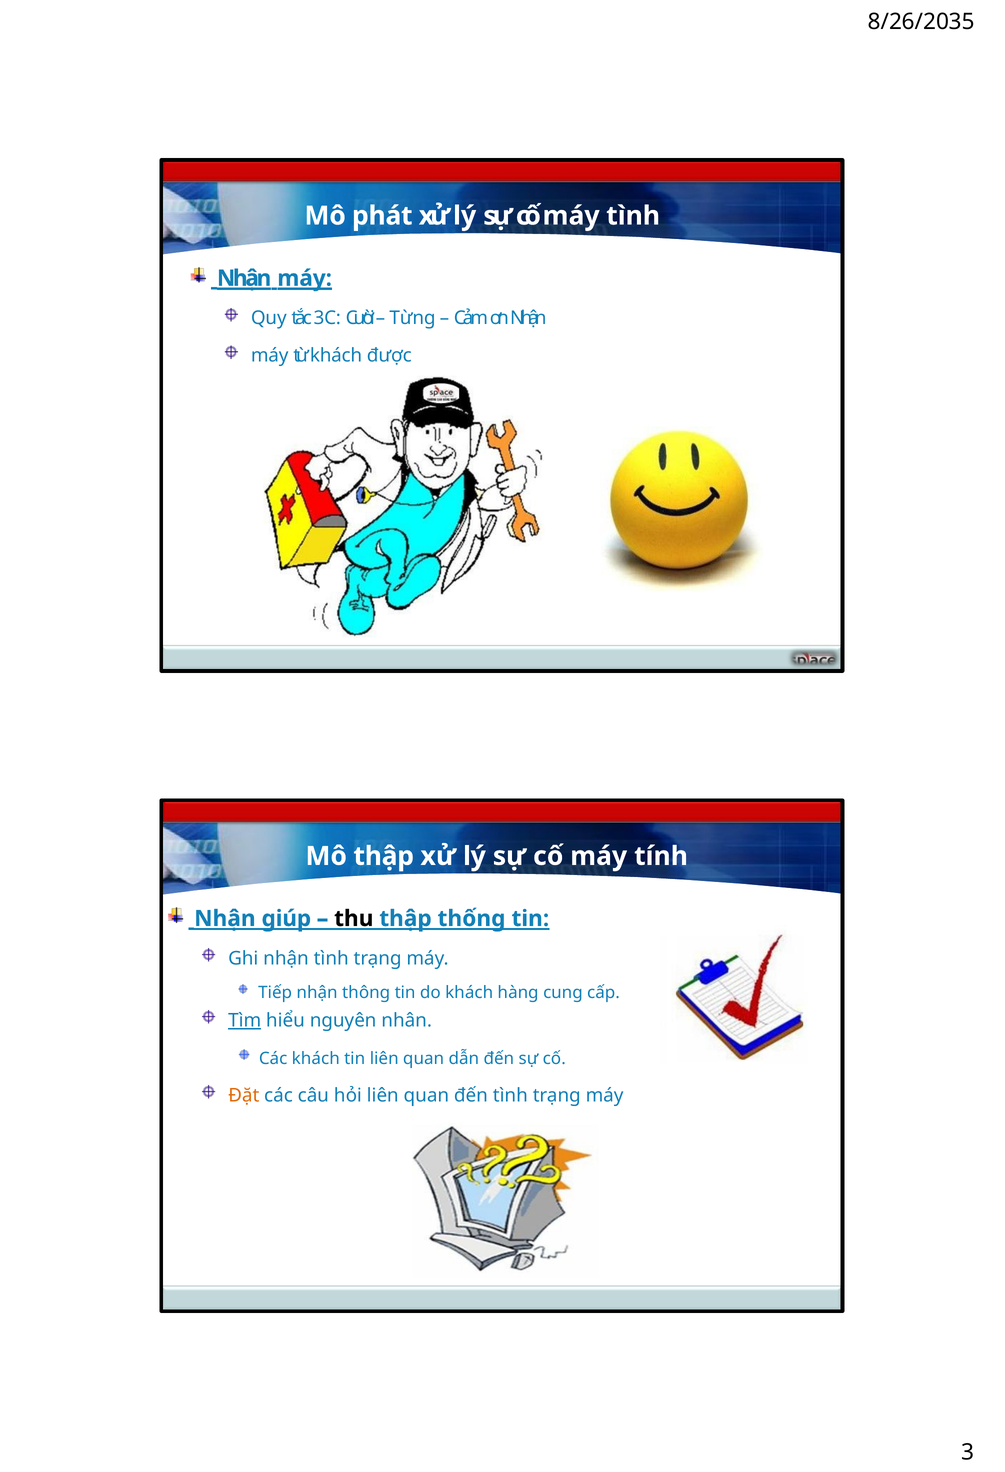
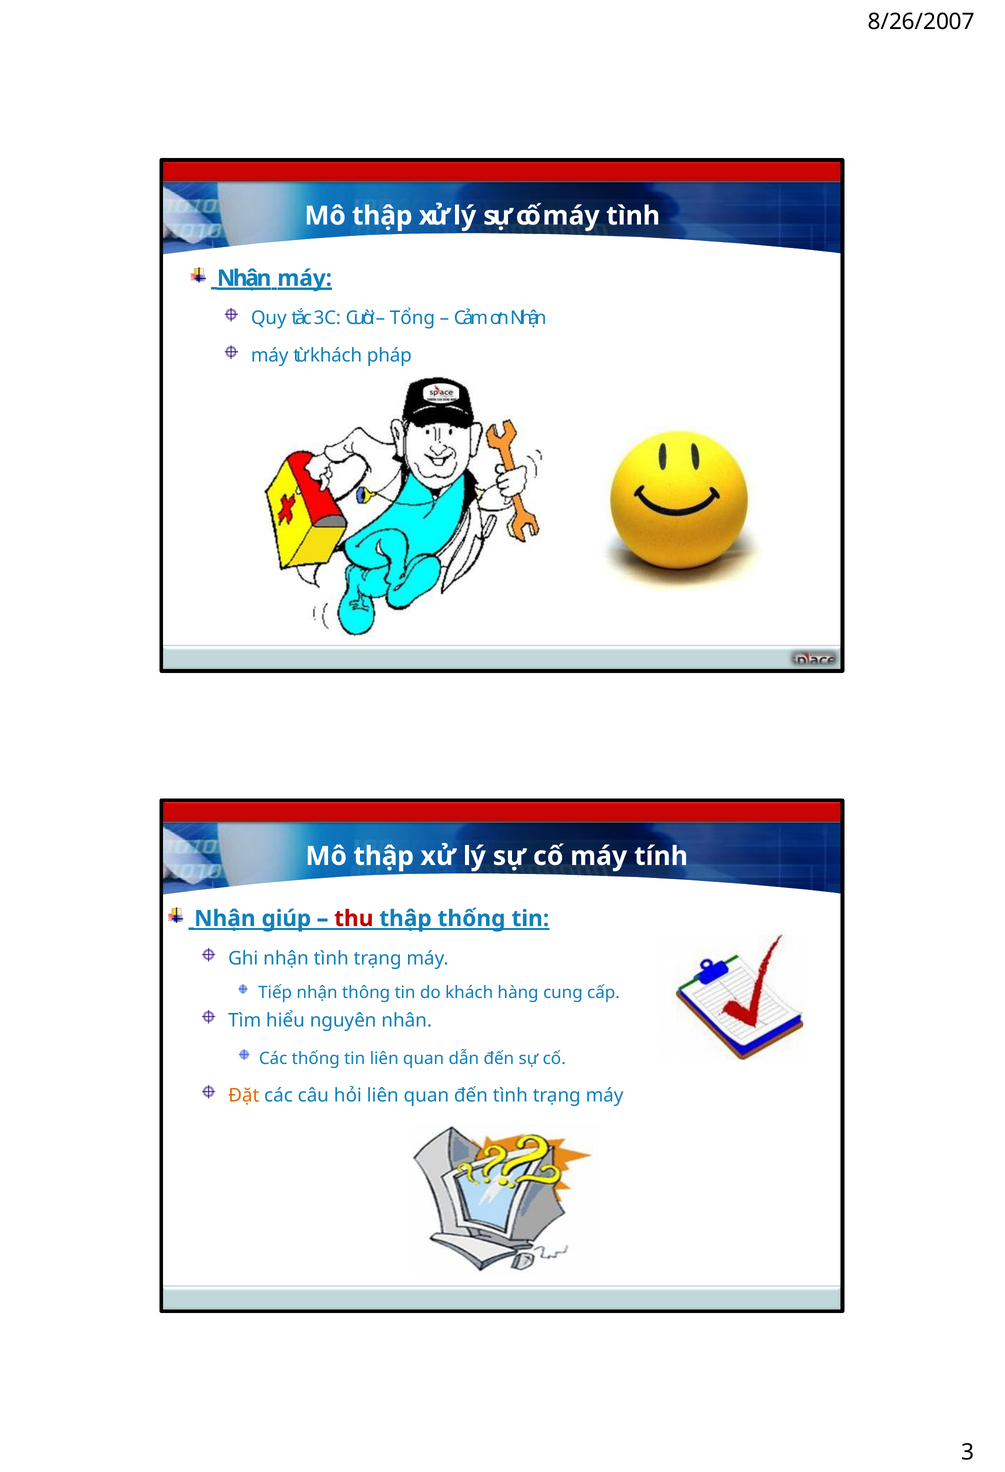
8/26/2035: 8/26/2035 -> 8/26/2007 (921, 22)
phát: phát -> thập (382, 216)
Từng: Từng -> Tổng (412, 318)
được: được -> pháp (389, 356)
thu colour: black -> red (354, 918)
Tìm underline: present -> none (245, 1020)
Các khách: khách -> thống (316, 1058)
